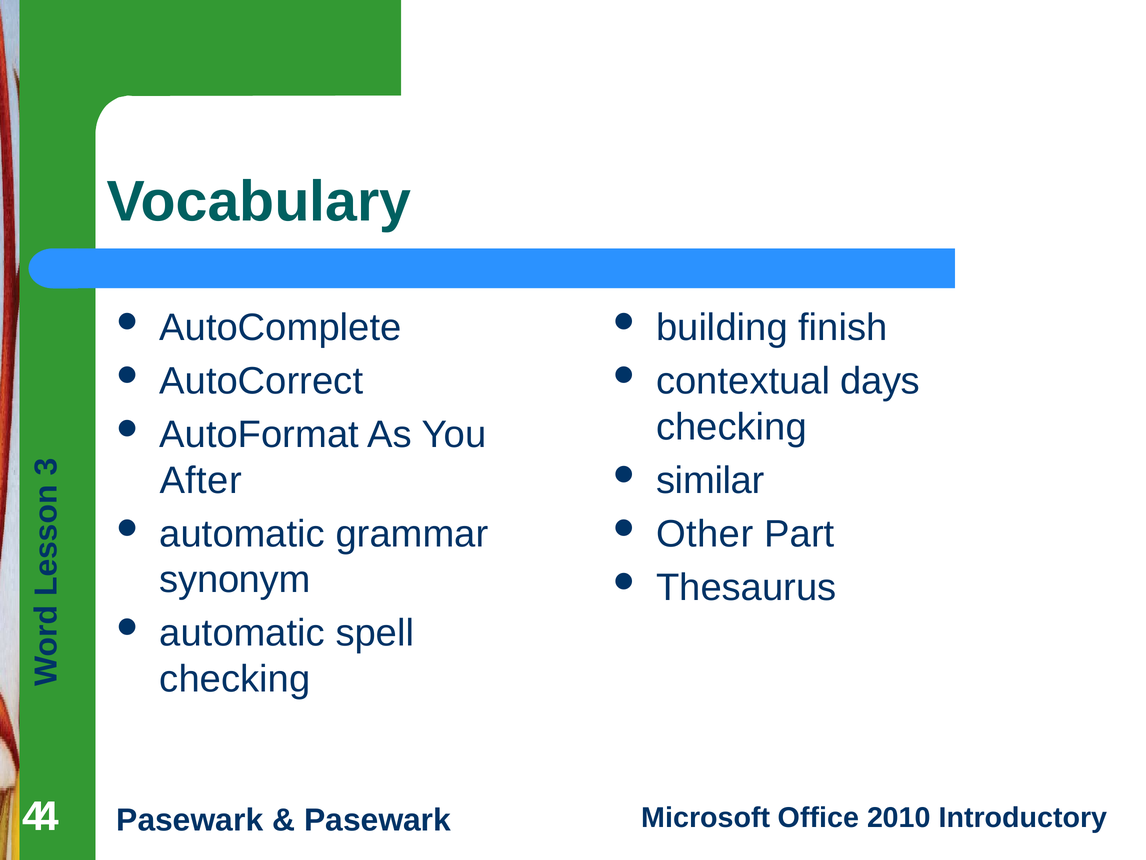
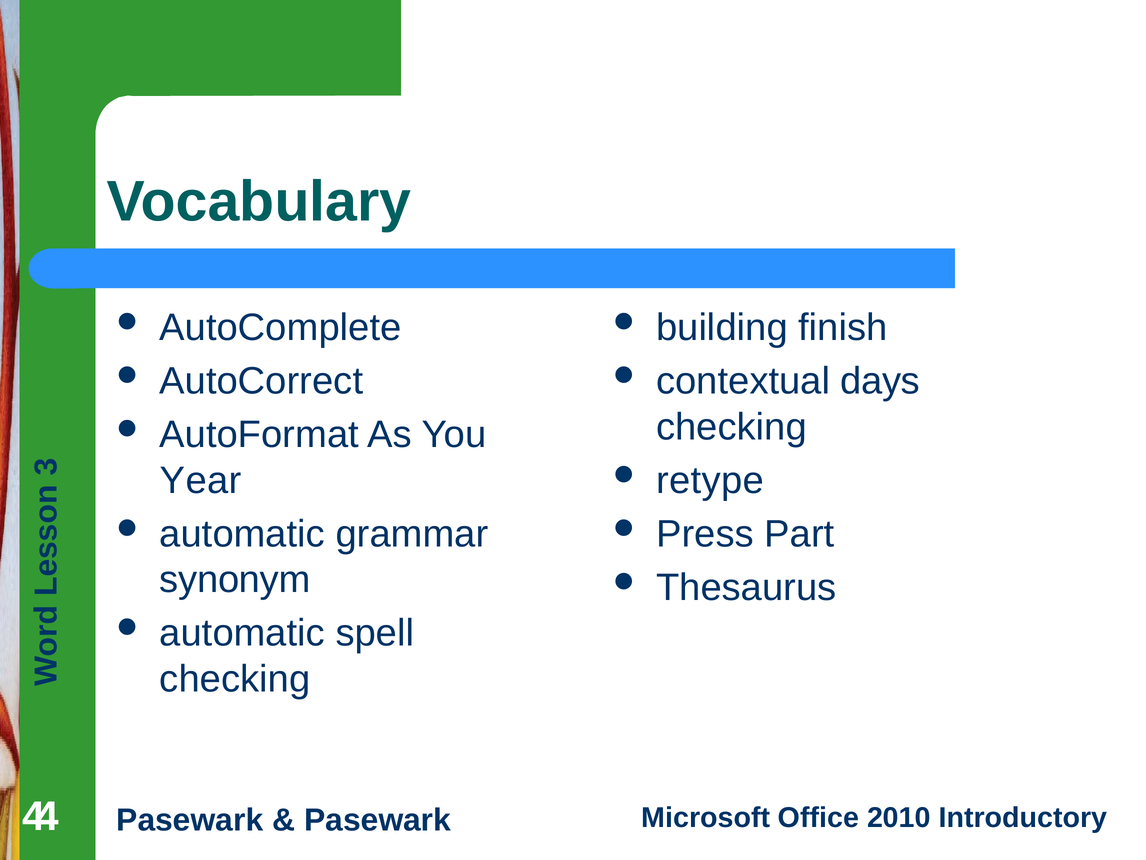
After: After -> Year (201, 480)
similar: similar -> retype (710, 480)
Other: Other -> Press (705, 534)
